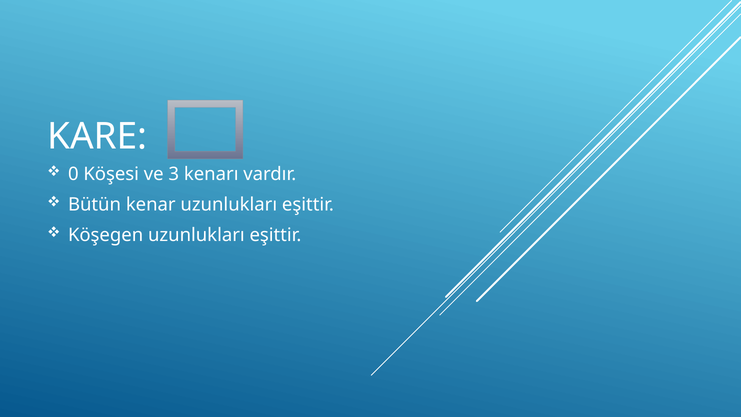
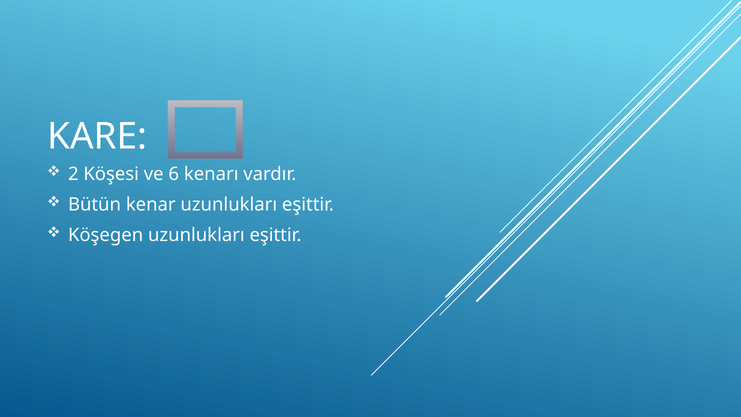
0: 0 -> 2 (73, 174)
3: 3 -> 6 (174, 174)
